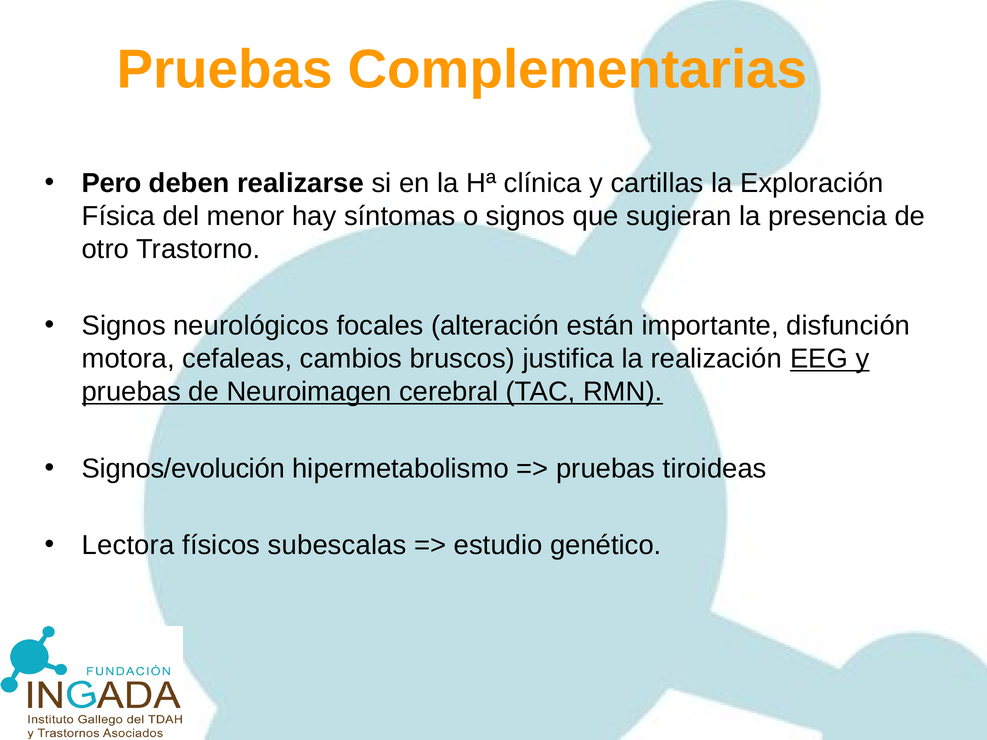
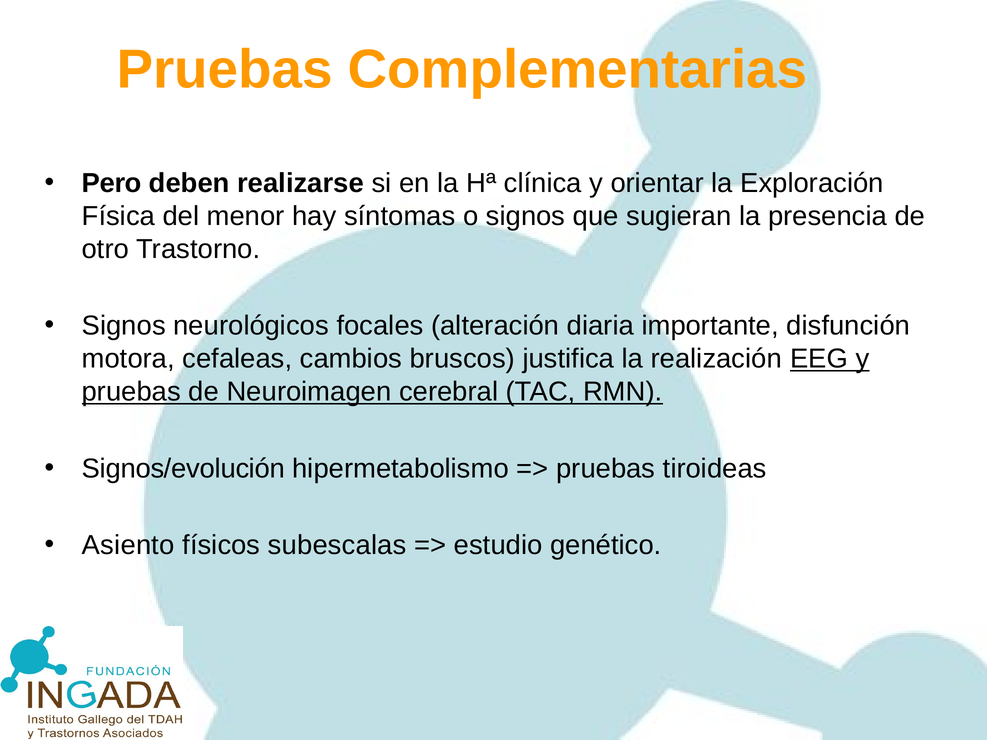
cartillas: cartillas -> orientar (657, 183)
están: están -> diaria (600, 326)
Lectora: Lectora -> Asiento (128, 546)
